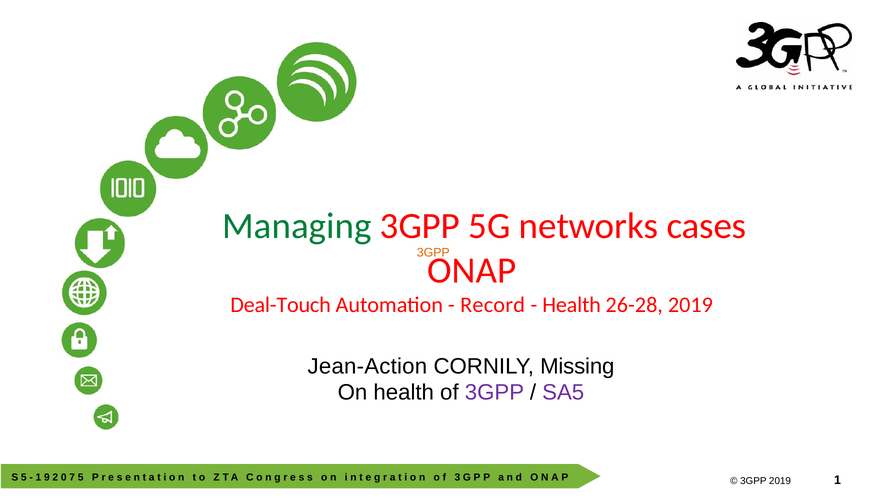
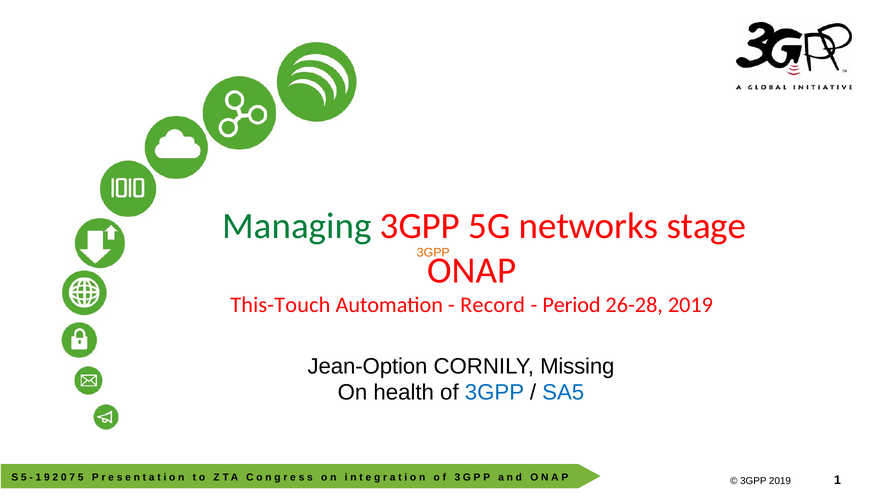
cases: cases -> stage (706, 226)
Deal-Touch: Deal-Touch -> This-Touch (280, 305)
Health: Health -> Period (572, 305)
Jean-Action: Jean-Action -> Jean-Option (368, 367)
3GPP colour: purple -> blue (494, 392)
SA5 colour: purple -> blue (563, 392)
